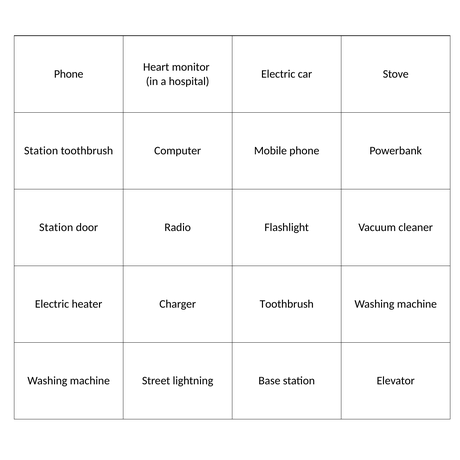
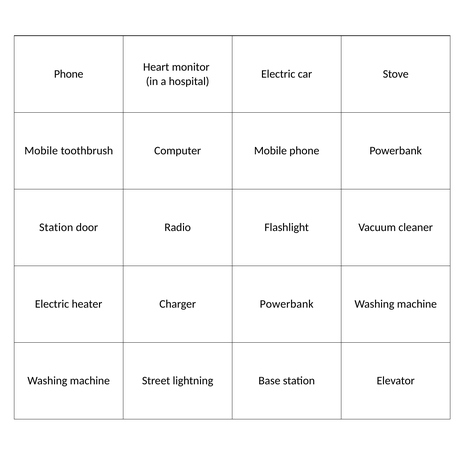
Station: Station -> Mobile (41, 151)
Charger Toothbrush: Toothbrush -> Powerbank (287, 304)
